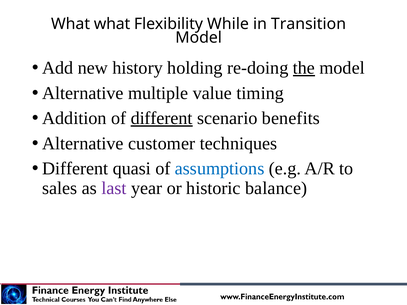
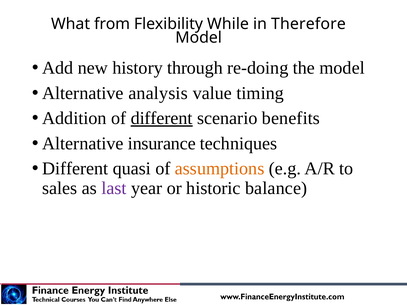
What what: what -> from (112, 24)
Transition: Transition -> Therefore (308, 24)
holding: holding -> through (195, 68)
the underline: present -> none (304, 68)
multiple: multiple -> analysis (158, 93)
customer: customer -> insurance (162, 144)
assumptions colour: blue -> orange (220, 169)
